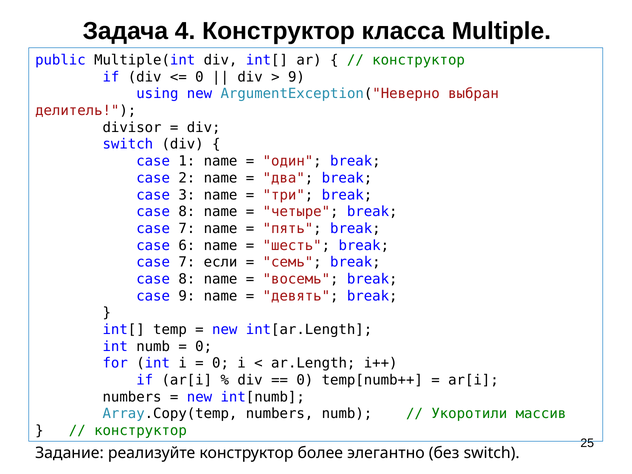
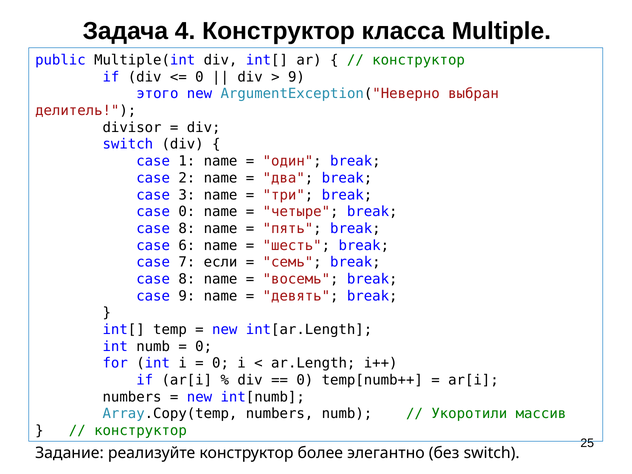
using: using -> этого (157, 94)
8: 8 -> 0 (187, 212)
7: 7 -> 8 (187, 229)
